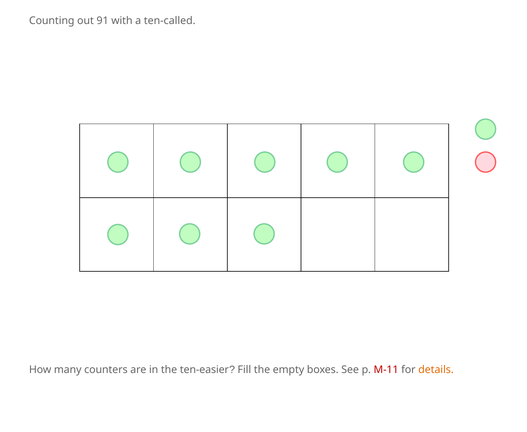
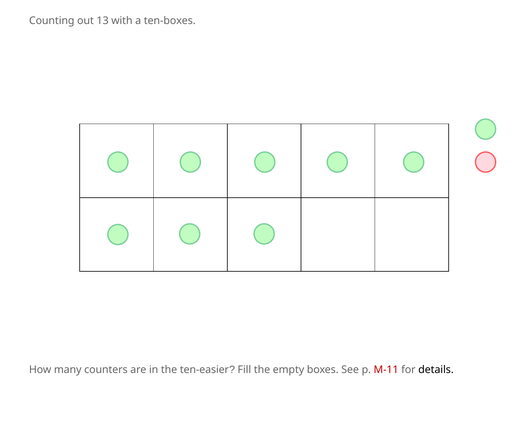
91: 91 -> 13 (103, 21)
ten-called: ten-called -> ten-boxes (170, 21)
details colour: orange -> black (436, 370)
